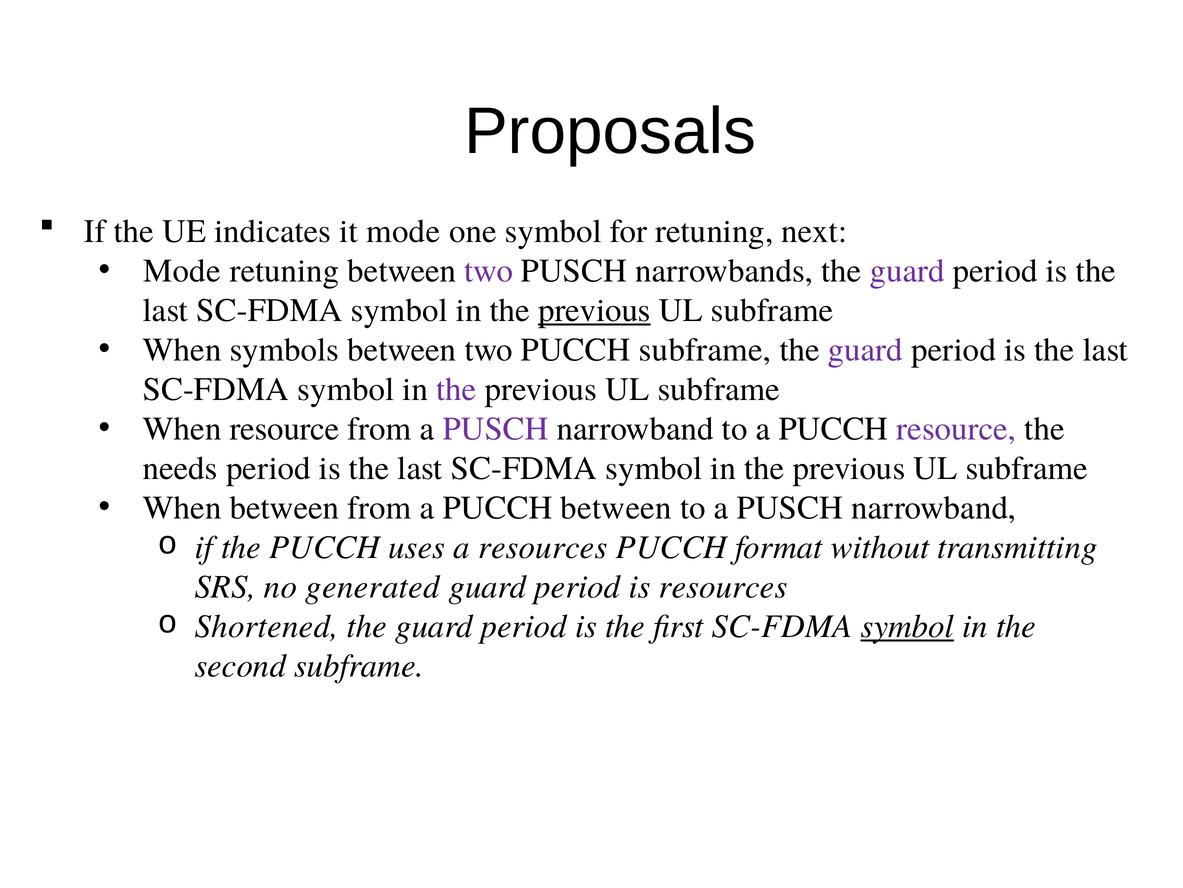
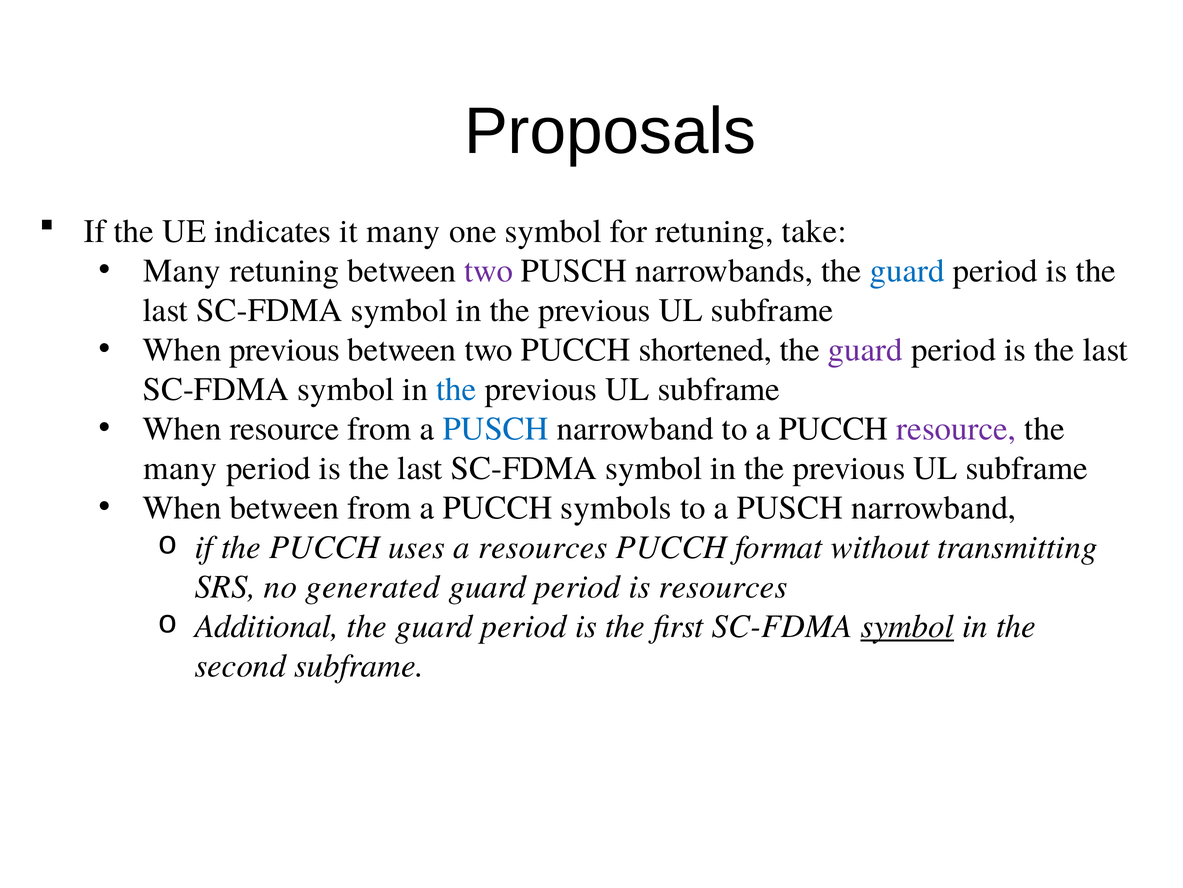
it mode: mode -> many (403, 231)
next: next -> take (814, 231)
Mode: Mode -> Many (182, 271)
guard colour: purple -> blue (907, 271)
previous underline: present -> none (594, 310)
When symbols: symbols -> previous (285, 349)
PUCCH subframe: subframe -> shortened (705, 349)
the colour: purple -> blue (456, 389)
PUSCH colour: purple -> blue (496, 428)
needs: needs -> many (180, 468)
PUCCH between: between -> symbols (616, 507)
Shortened: Shortened -> Additional (267, 626)
